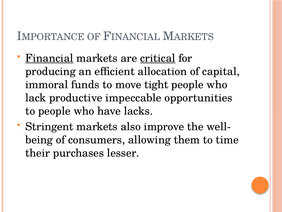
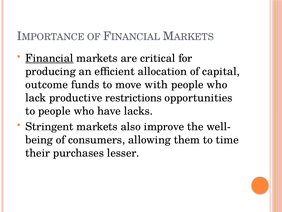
critical underline: present -> none (158, 58)
immoral: immoral -> outcome (47, 84)
tight: tight -> with (156, 84)
impeccable: impeccable -> restrictions (133, 98)
